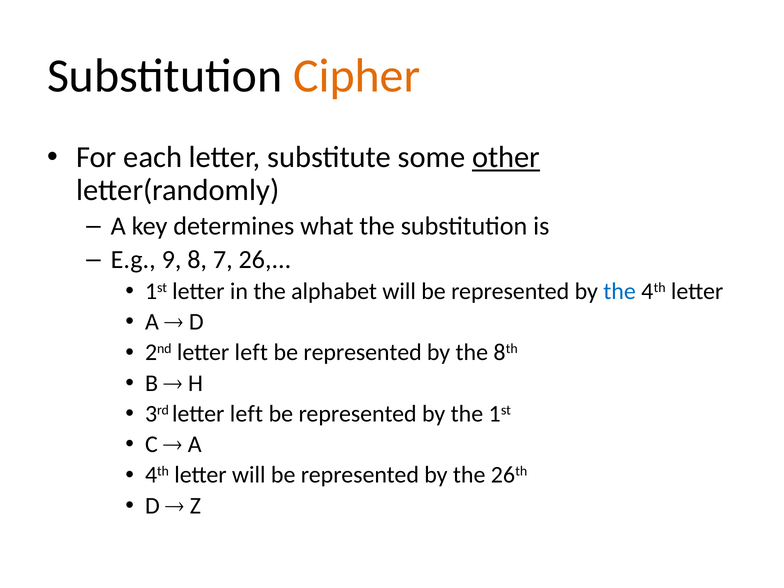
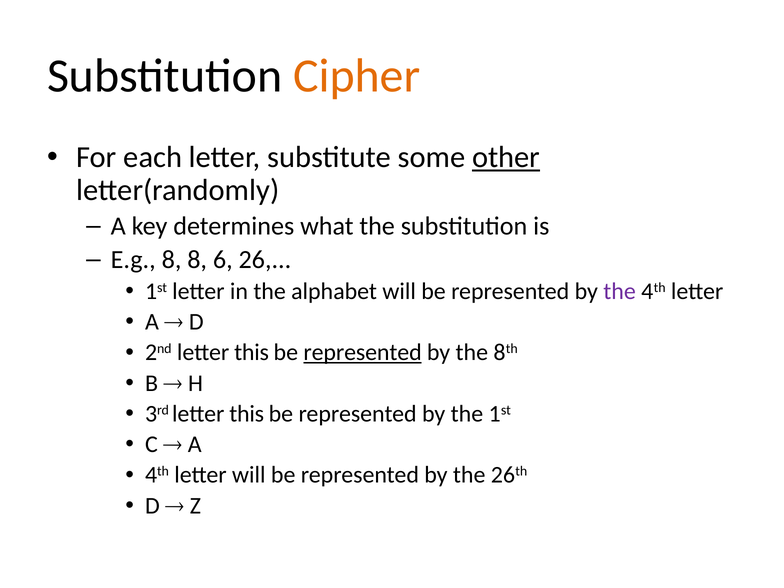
E.g 9: 9 -> 8 (172, 259)
7: 7 -> 6 (223, 259)
the colour: blue -> purple (620, 291)
2nd letter left: left -> this (252, 353)
represented underline: none -> present (363, 353)
3rd letter left: left -> this (247, 414)
